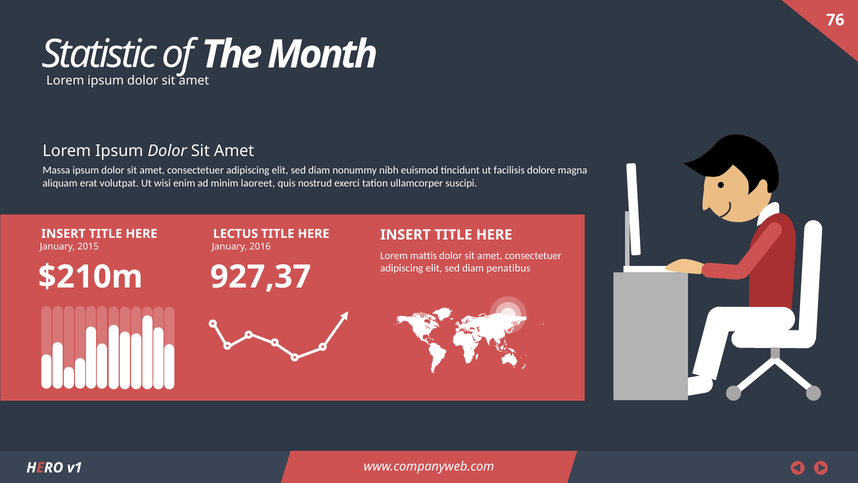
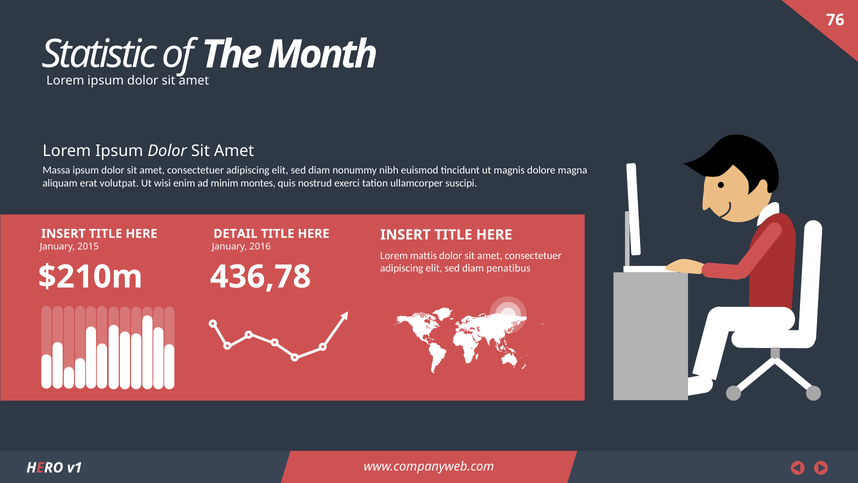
facilisis: facilisis -> magnis (509, 170)
laoreet: laoreet -> montes (258, 183)
LECTUS: LECTUS -> DETAIL (235, 234)
927,37: 927,37 -> 436,78 (261, 277)
